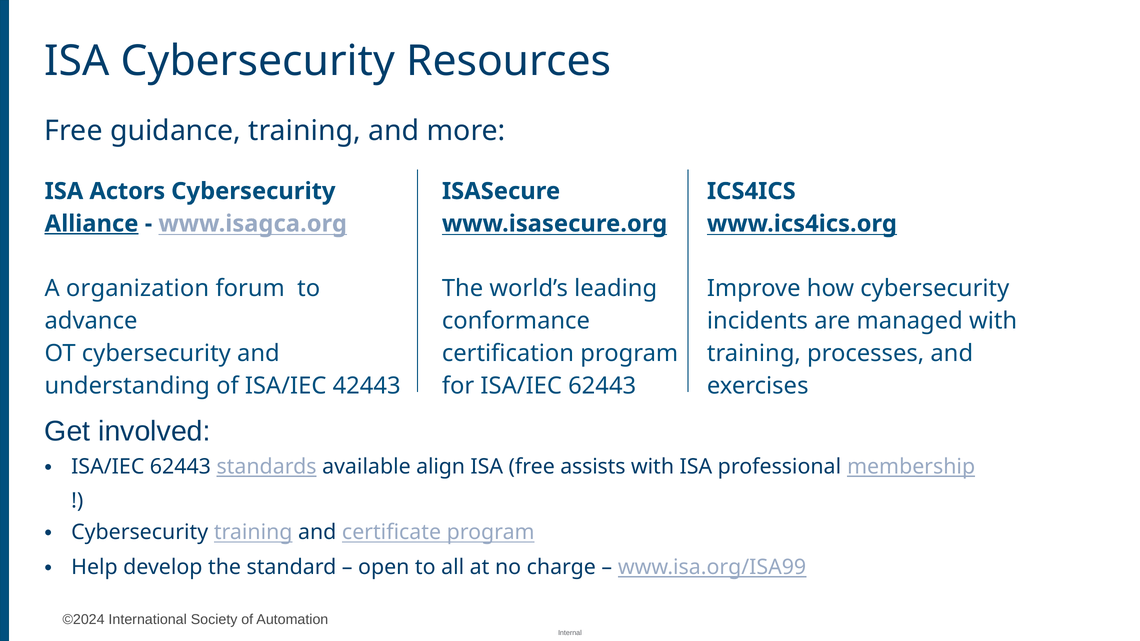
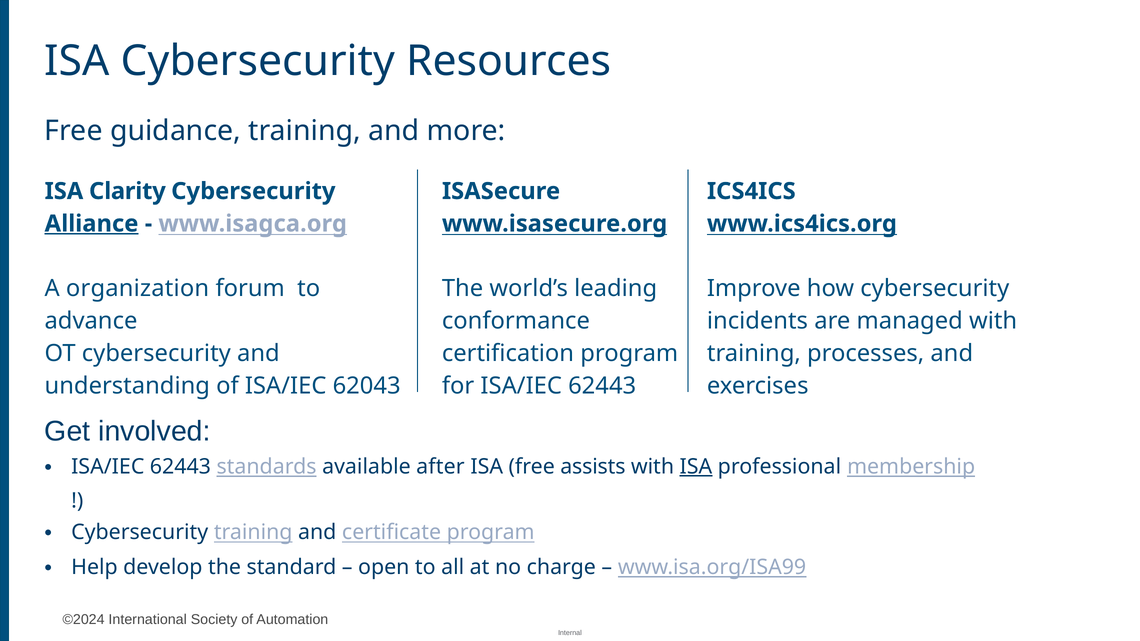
Actors: Actors -> Clarity (127, 191)
42443: 42443 -> 62043 (367, 386)
align: align -> after (440, 467)
ISA underline: none -> present (696, 467)
